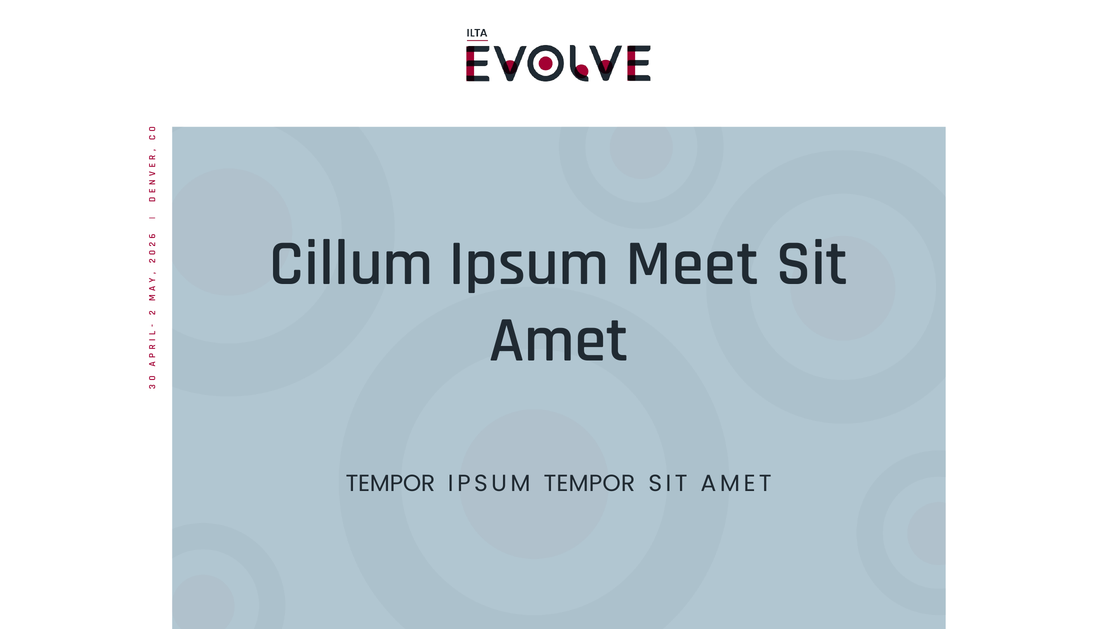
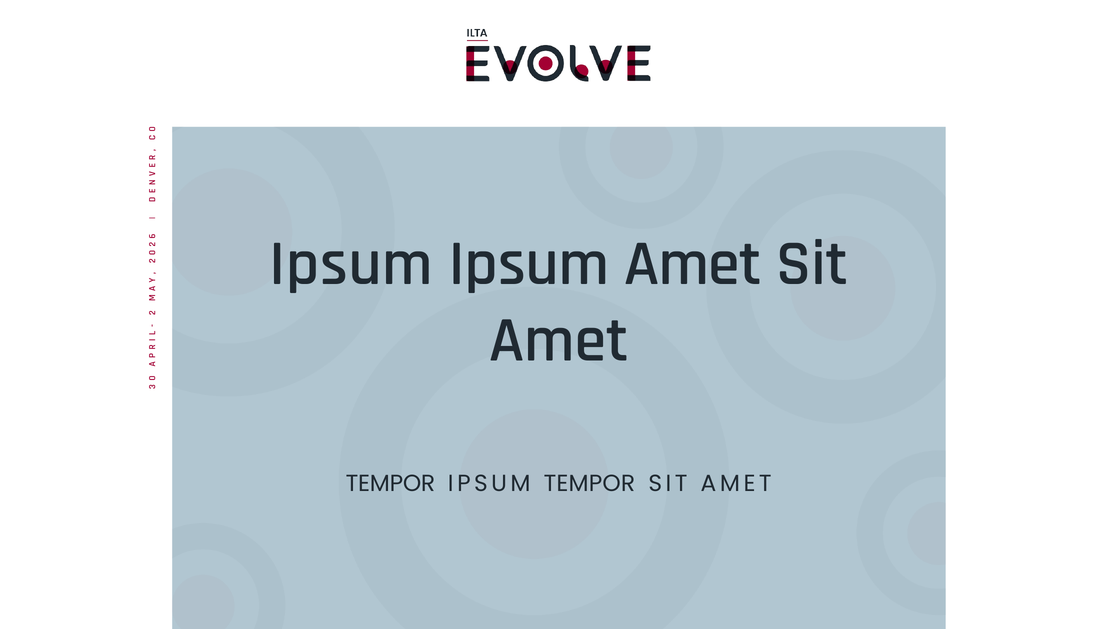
Cillum: Cillum -> Ipsum (351, 263)
Ipsum Meet: Meet -> Amet (693, 263)
